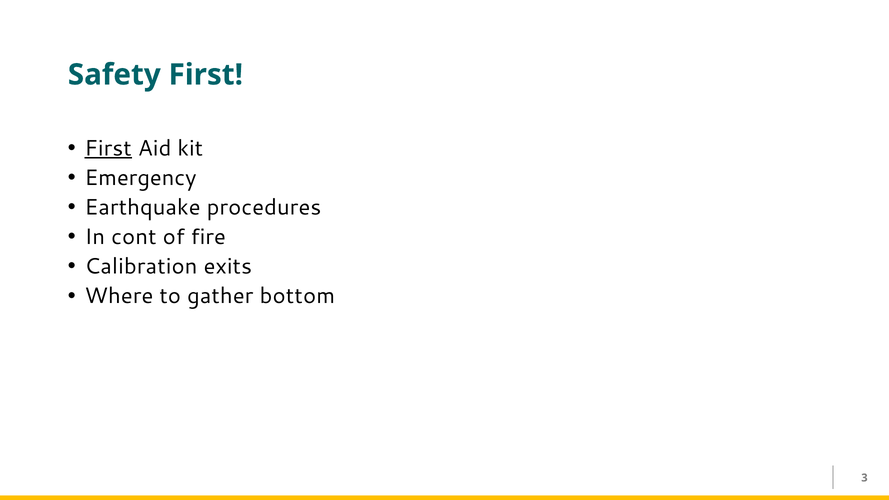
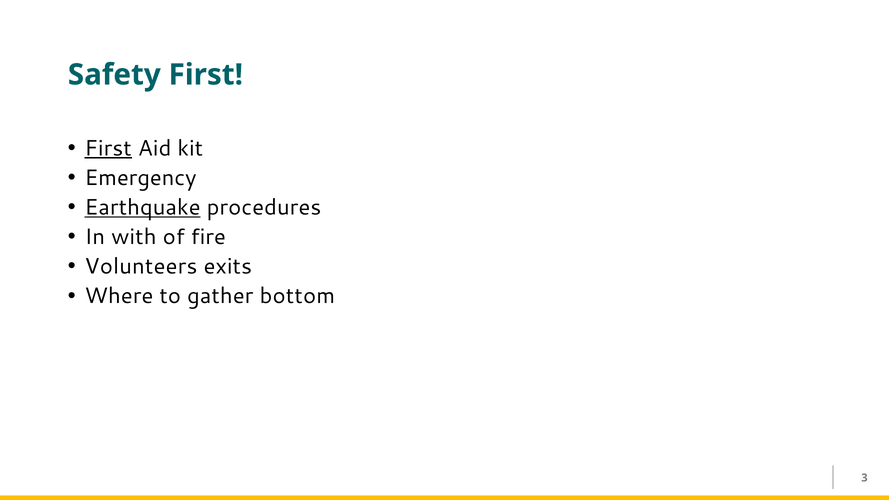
Earthquake underline: none -> present (143, 207)
cont: cont -> with (134, 237)
Calibration: Calibration -> Volunteers (141, 267)
